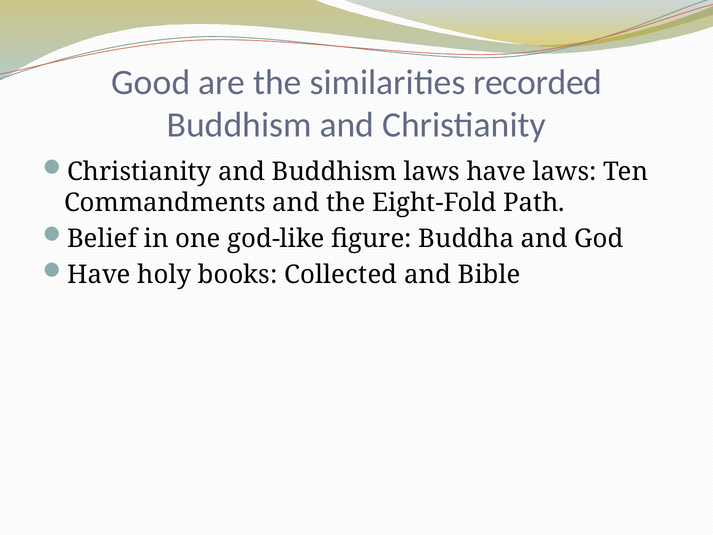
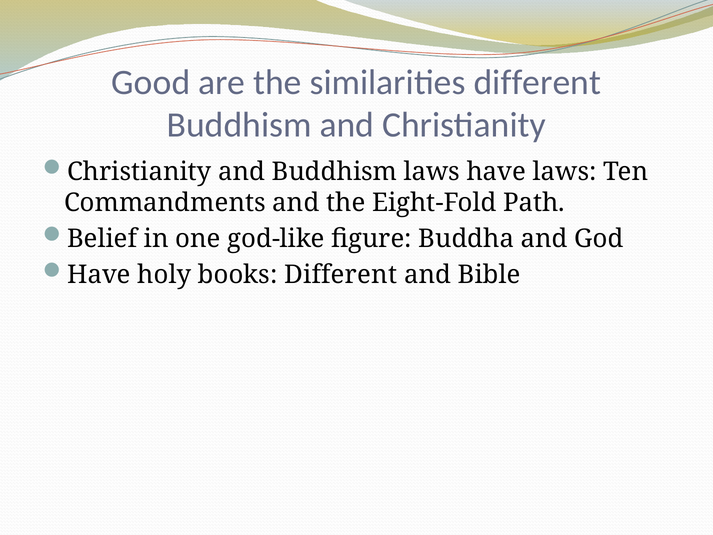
similarities recorded: recorded -> different (537, 82)
books Collected: Collected -> Different (341, 275)
